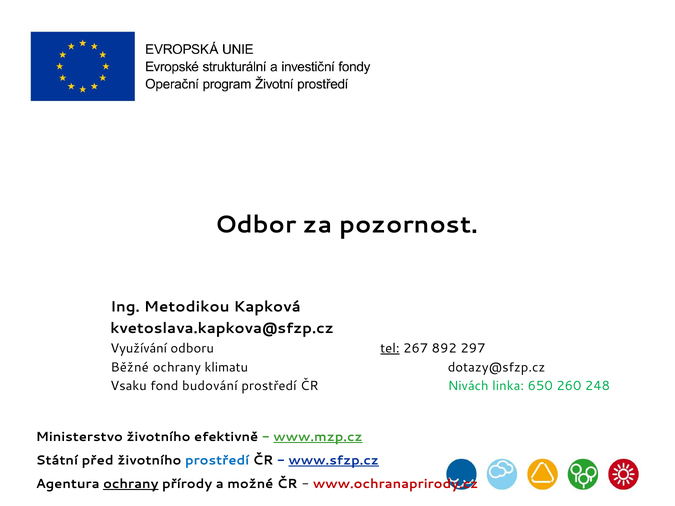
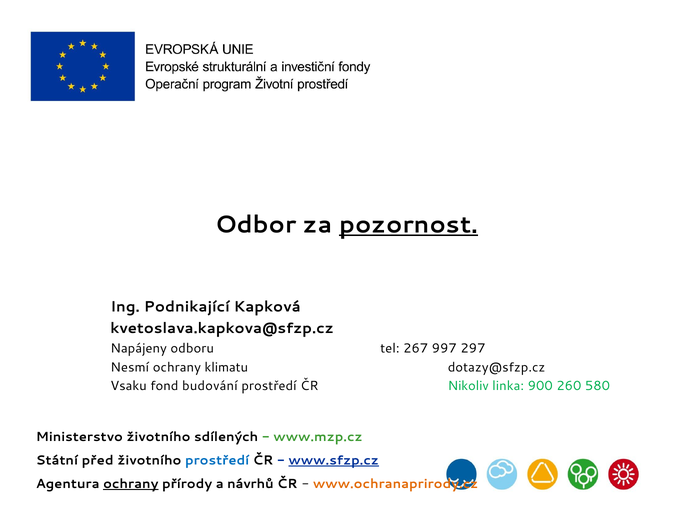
pozornost underline: none -> present (409, 225)
Metodikou: Metodikou -> Podnikající (187, 307)
Využívání: Využívání -> Napájeny (139, 349)
tel underline: present -> none (390, 349)
892: 892 -> 997 (444, 349)
Běžné: Běžné -> Nesmí (130, 367)
Nivách: Nivách -> Nikoliv (468, 386)
650: 650 -> 900 (540, 386)
248: 248 -> 580 (597, 386)
efektivně: efektivně -> sdílených (226, 437)
www.mzp.cz underline: present -> none (318, 437)
možné: možné -> návrhů (250, 484)
www.ochranaprirody.cz colour: red -> orange (396, 484)
